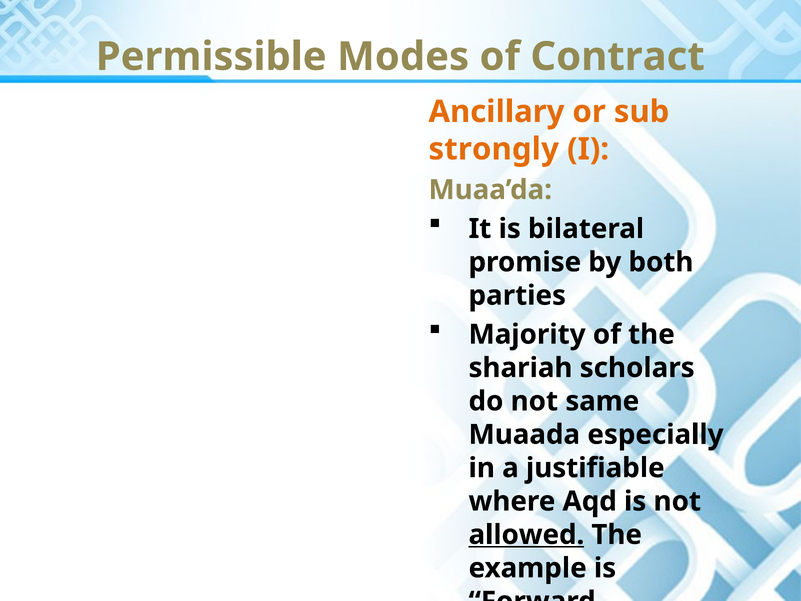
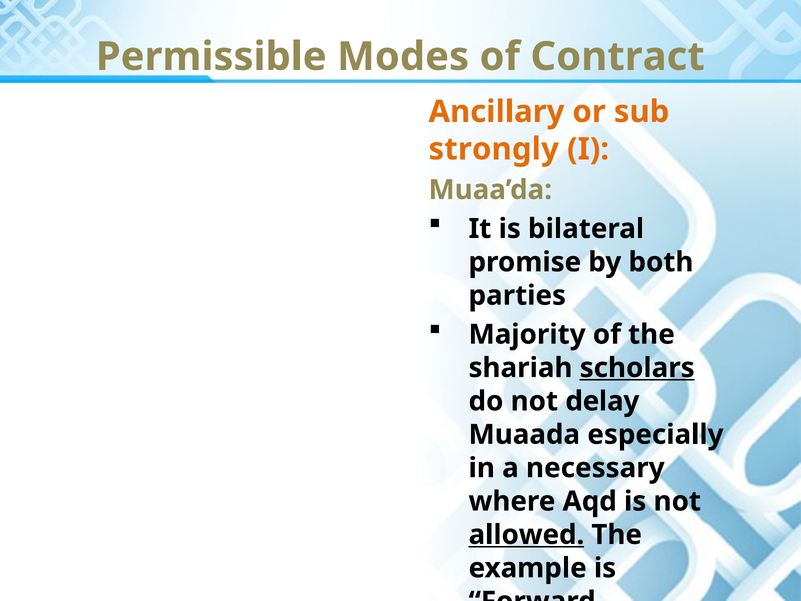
scholars underline: none -> present (637, 368)
same: same -> delay (602, 401)
justifiable: justifiable -> necessary (595, 468)
